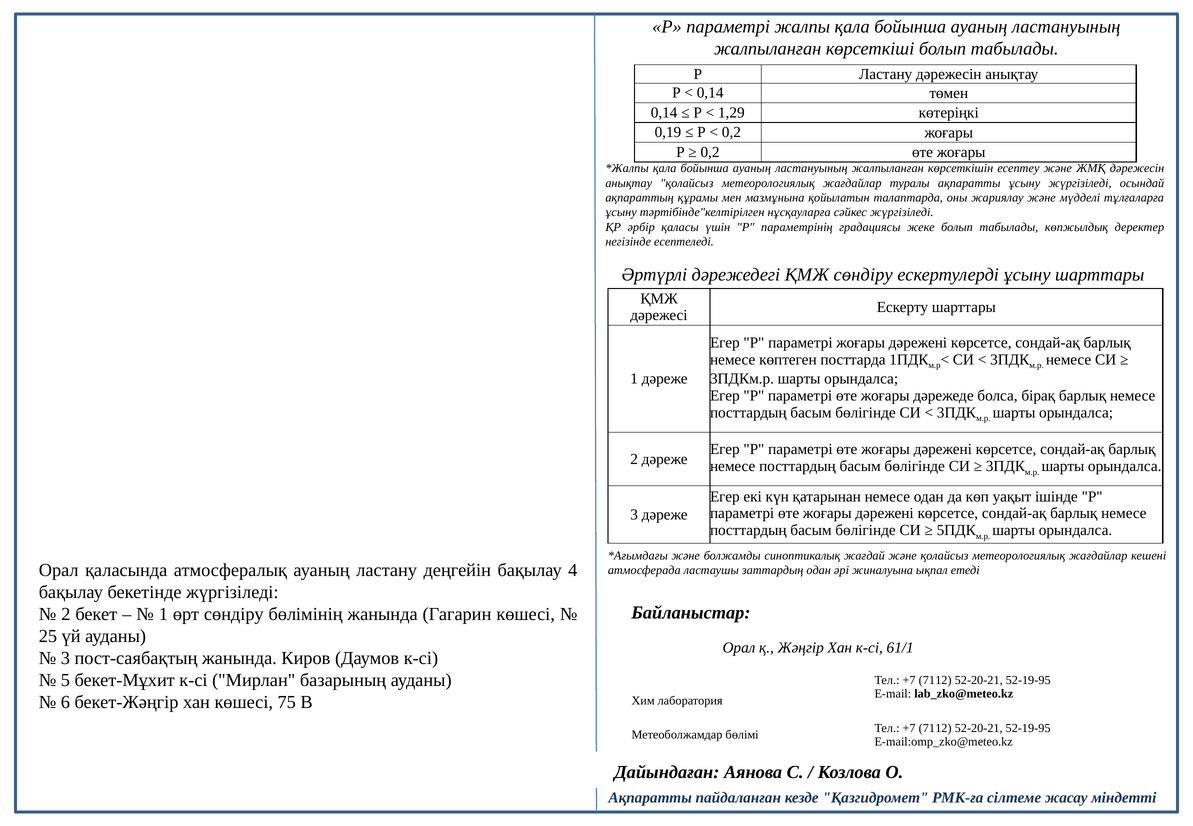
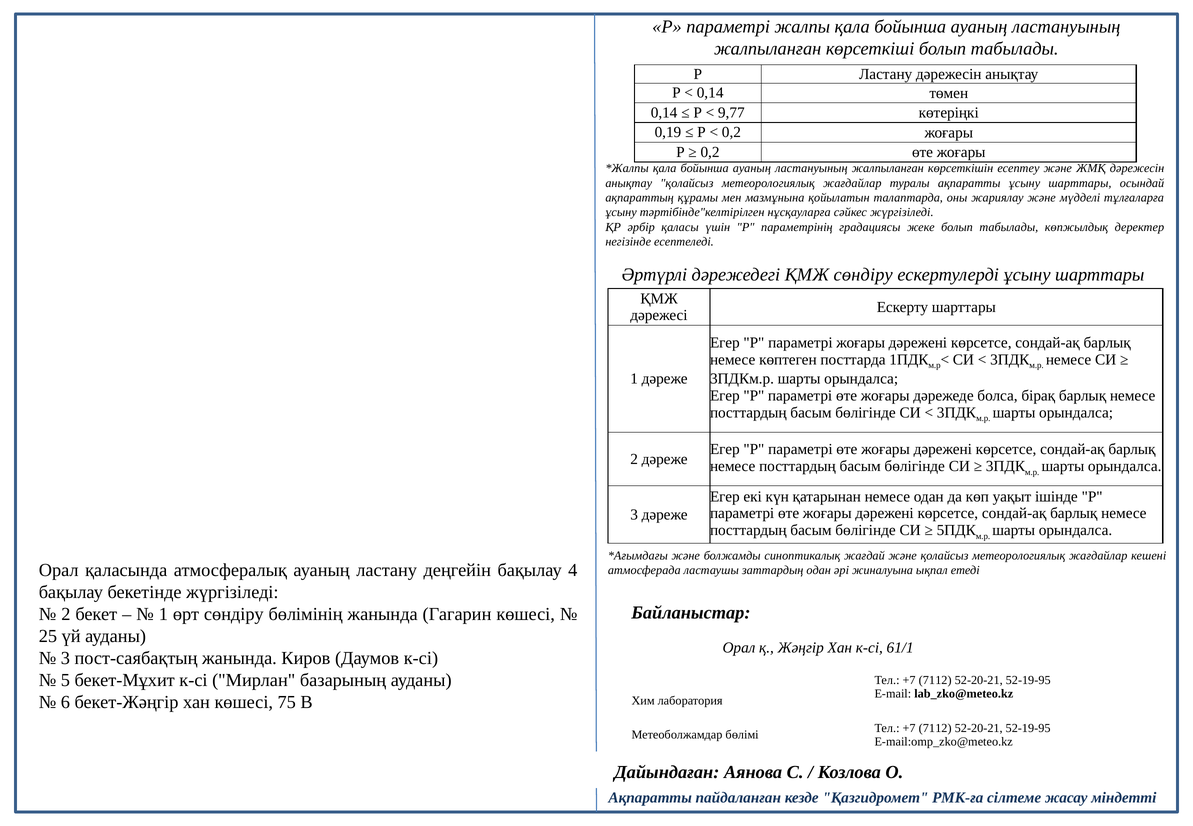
1,29: 1,29 -> 9,77 (731, 113)
ақпаратты ұсыну жүргізіледі: жүргізіледі -> шарттары (1080, 183)
